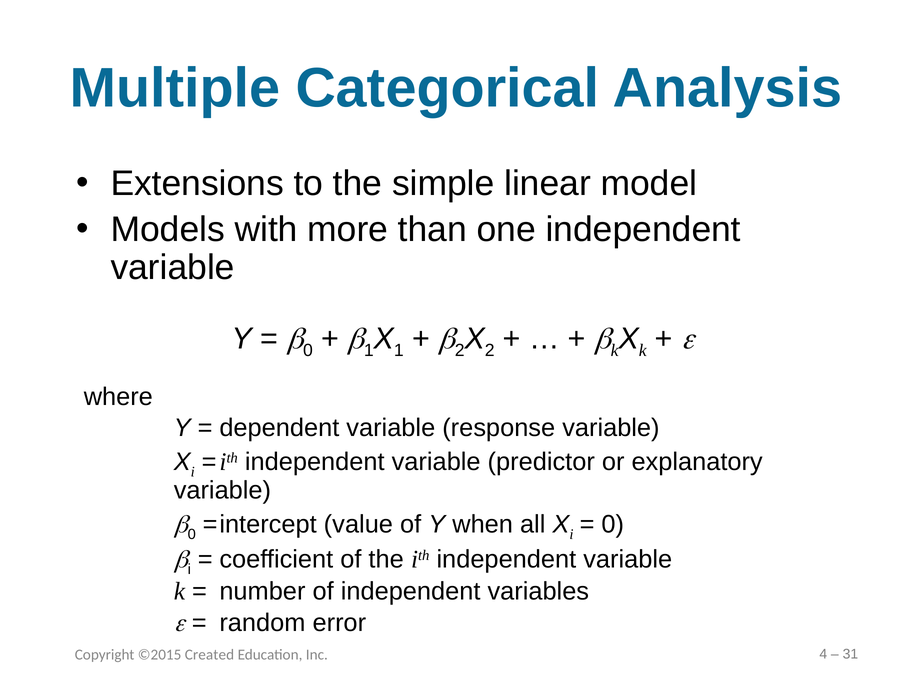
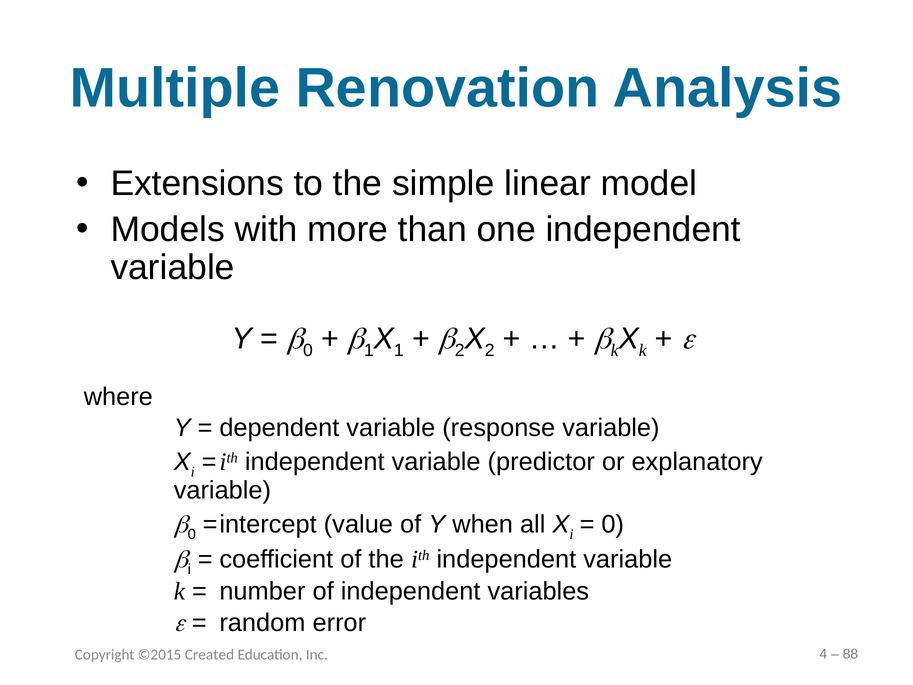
Categorical: Categorical -> Renovation (447, 88)
31: 31 -> 88 (850, 654)
